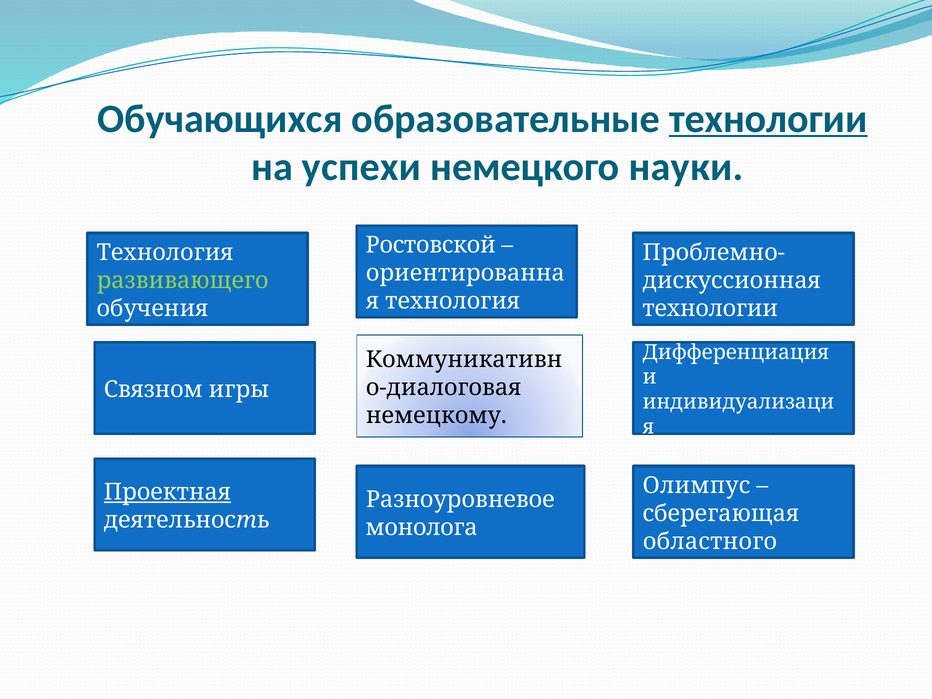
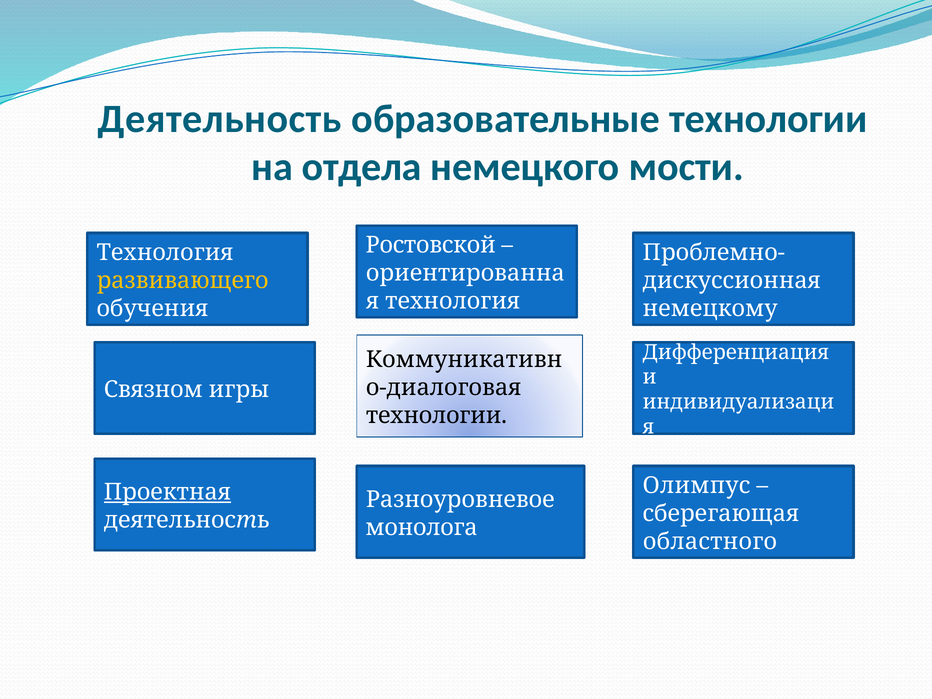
Обучающихся: Обучающихся -> Деятельность (220, 119)
технологии underline: present -> none (768, 119)
успехи: успехи -> отдела (362, 167)
науки: науки -> мости (686, 167)
развивающего colour: light green -> yellow (183, 280)
технологии: технологии -> немецкому (710, 308)
немецкому: немецкому -> технологии (436, 415)
